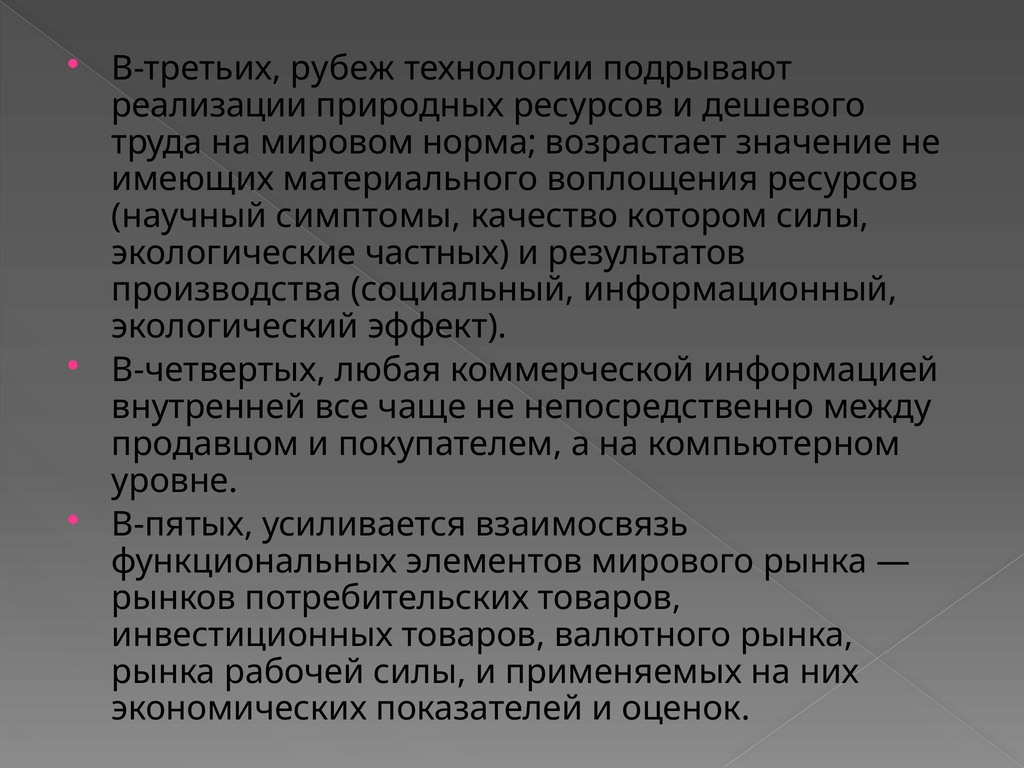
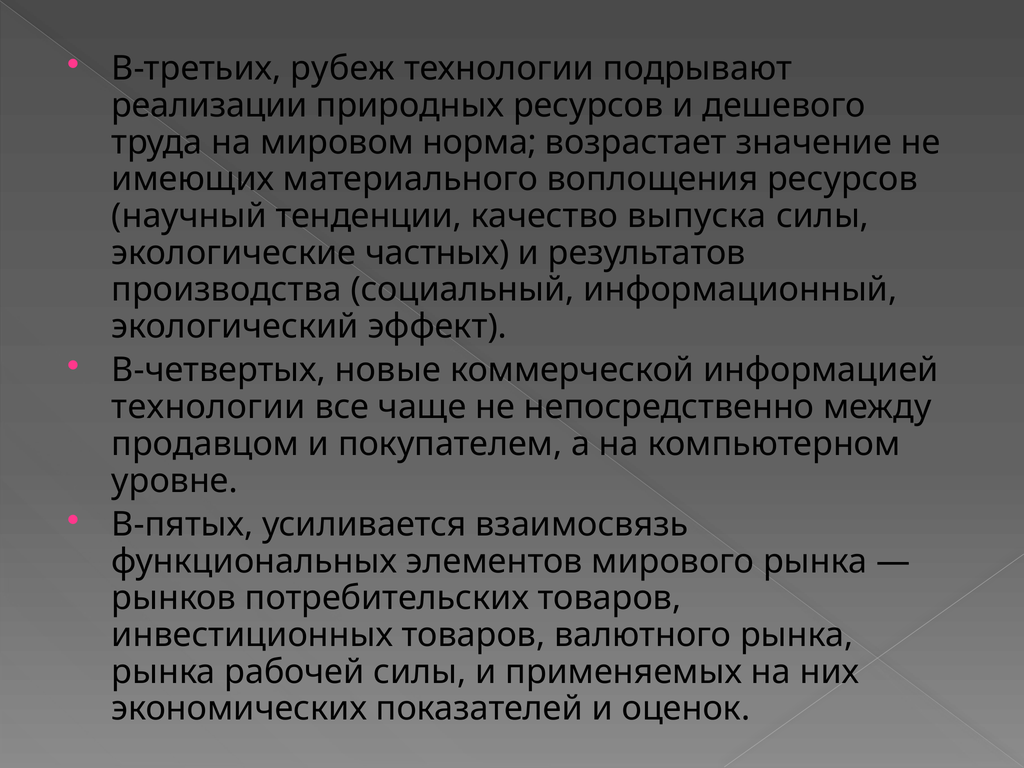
симптомы: симптомы -> тенденции (369, 216)
котором: котором -> выпуска (697, 216)
любая: любая -> новые (388, 370)
внутренней: внутренней -> технологии (208, 407)
